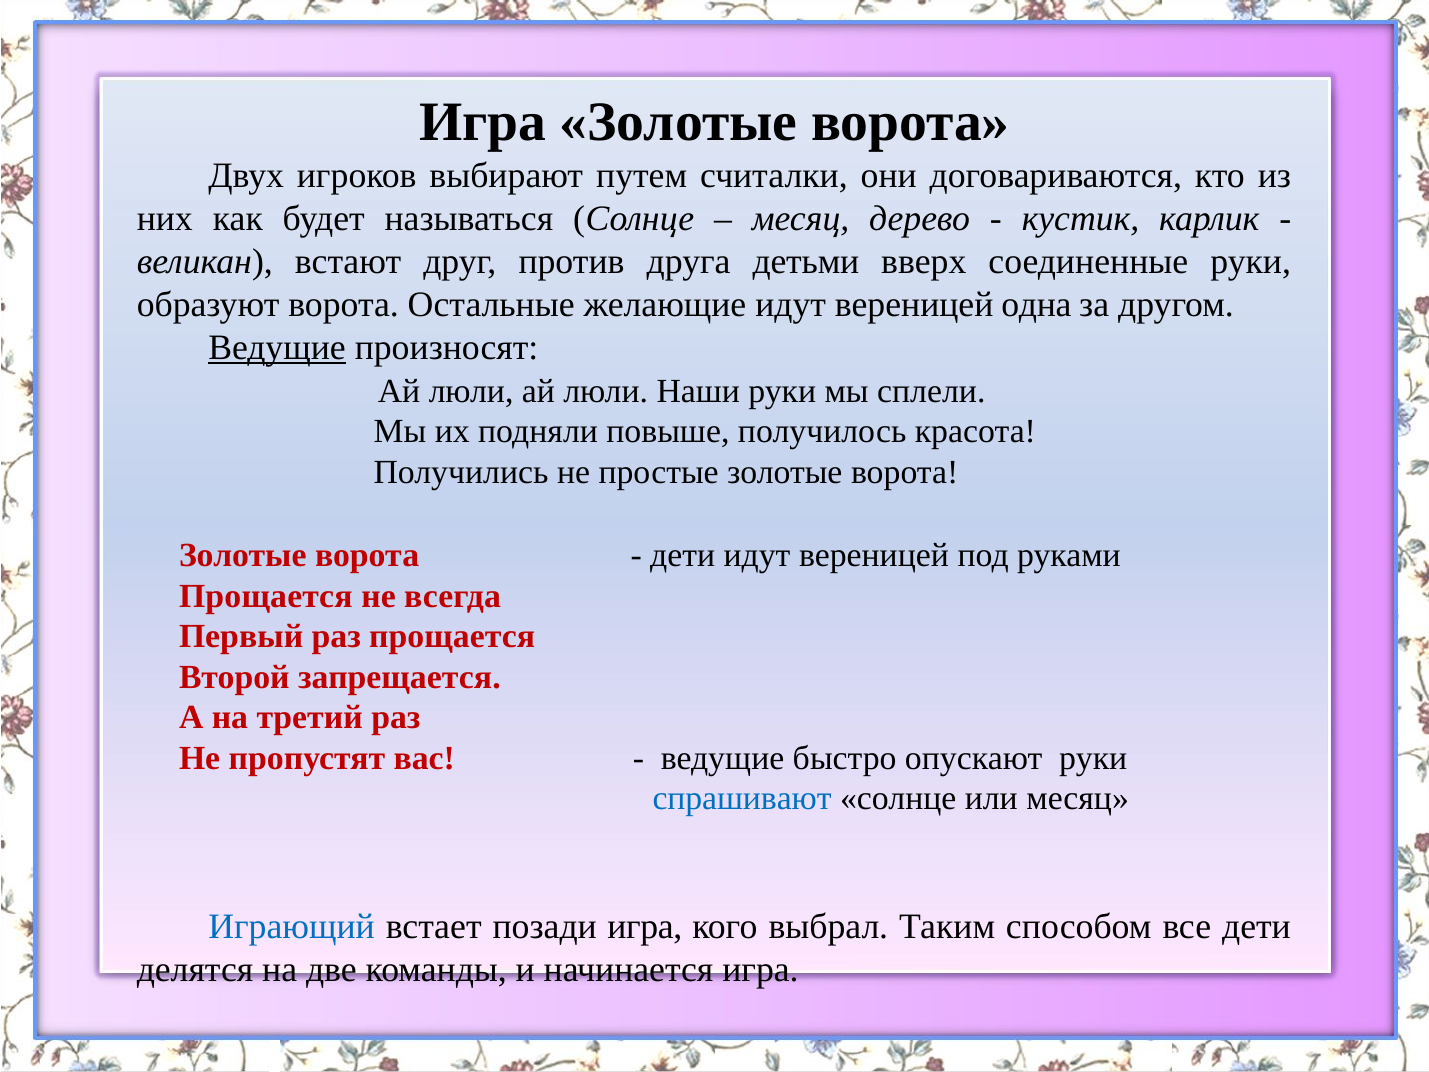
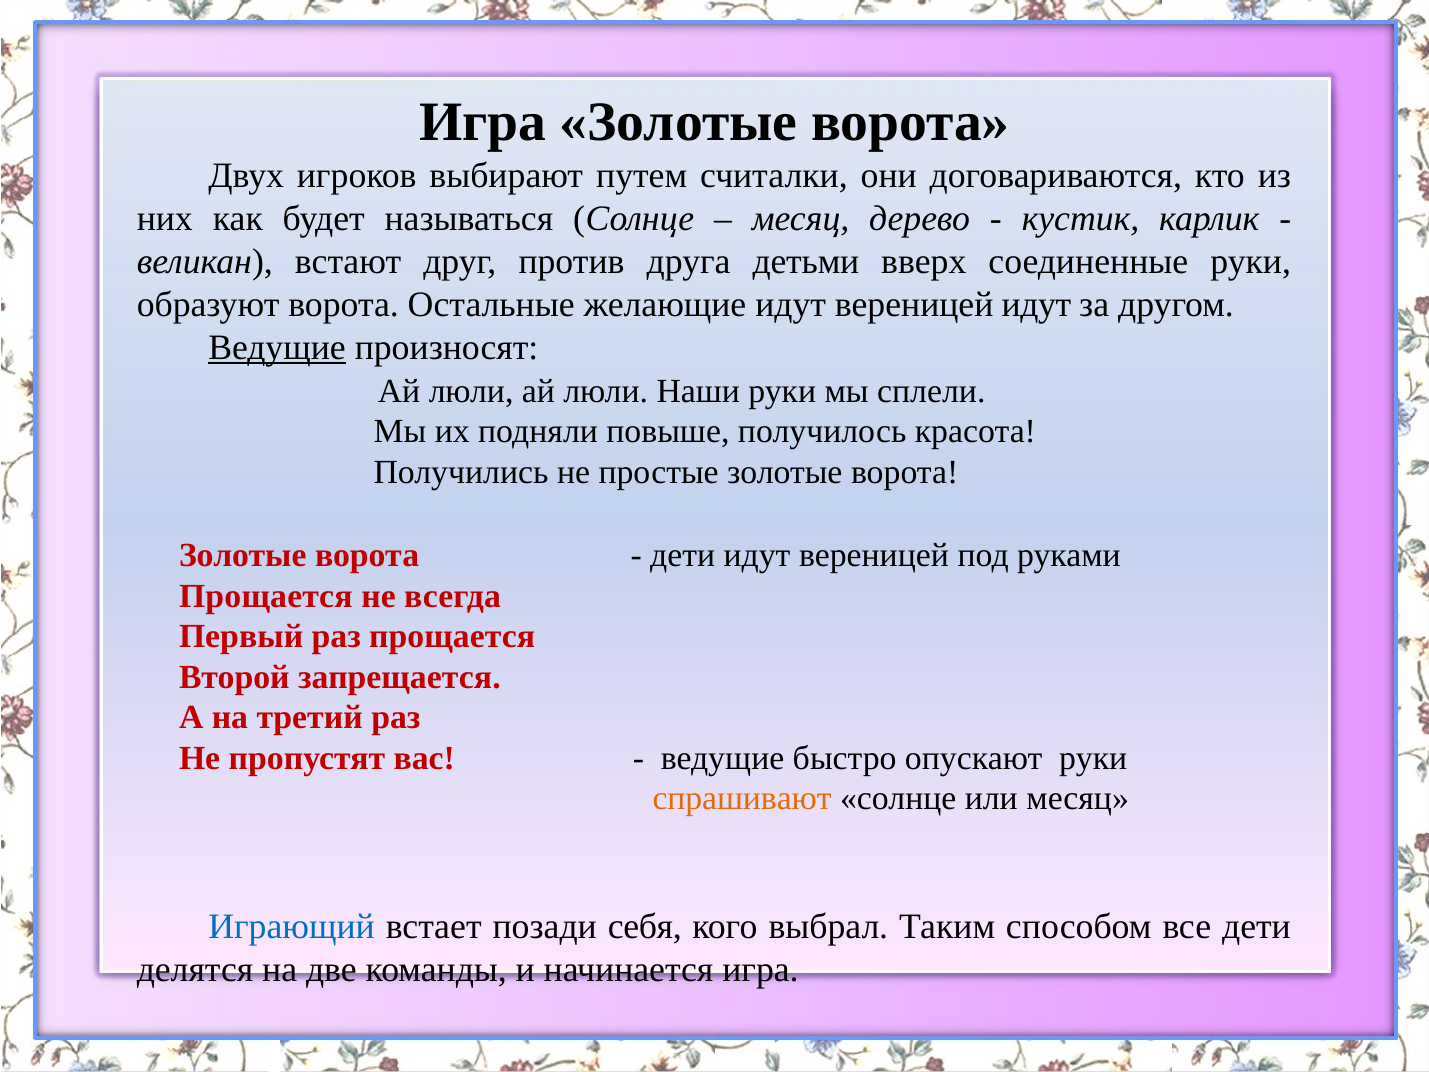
вереницей одна: одна -> идут (1036, 304)
спрашивают colour: blue -> orange (742, 799)
позади игра: игра -> себя (645, 926)
